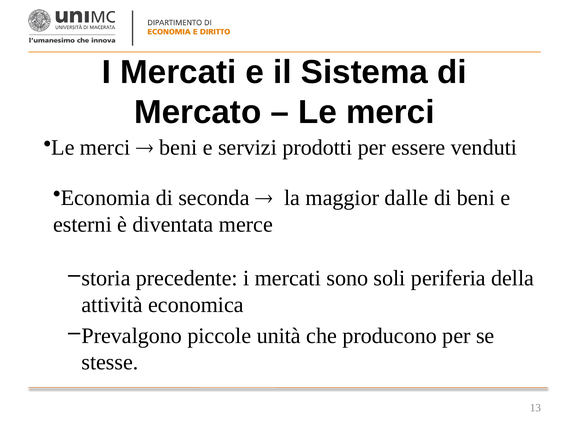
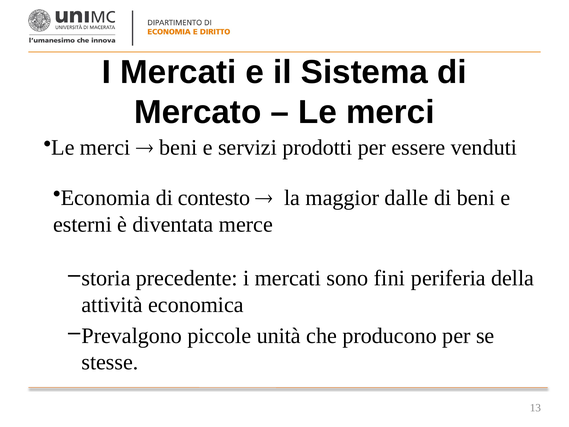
seconda: seconda -> contesto (214, 198)
soli: soli -> fini (389, 278)
